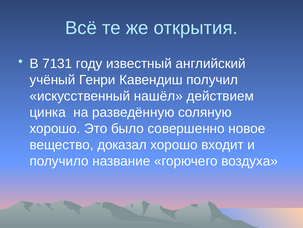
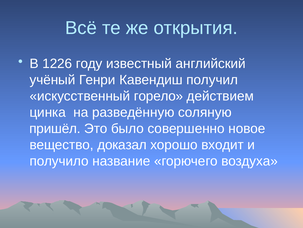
7131: 7131 -> 1226 (57, 64)
нашёл: нашёл -> горело (158, 96)
хорошо: хорошо -> пришёл (55, 128)
